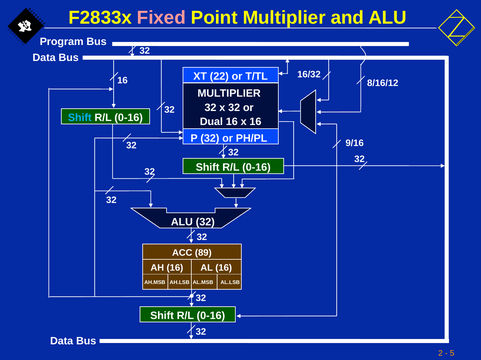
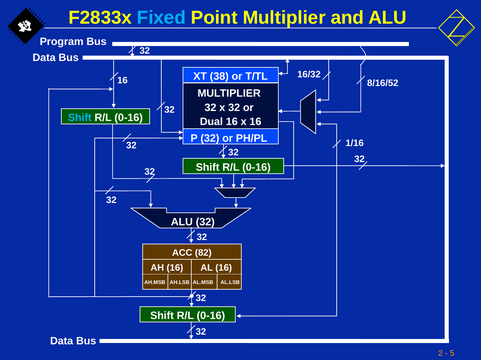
Fixed colour: pink -> light blue (161, 18)
22: 22 -> 38 (219, 77)
8/16/12: 8/16/12 -> 8/16/52 (383, 83)
9/16: 9/16 -> 1/16 (355, 144)
89: 89 -> 82 (203, 253)
